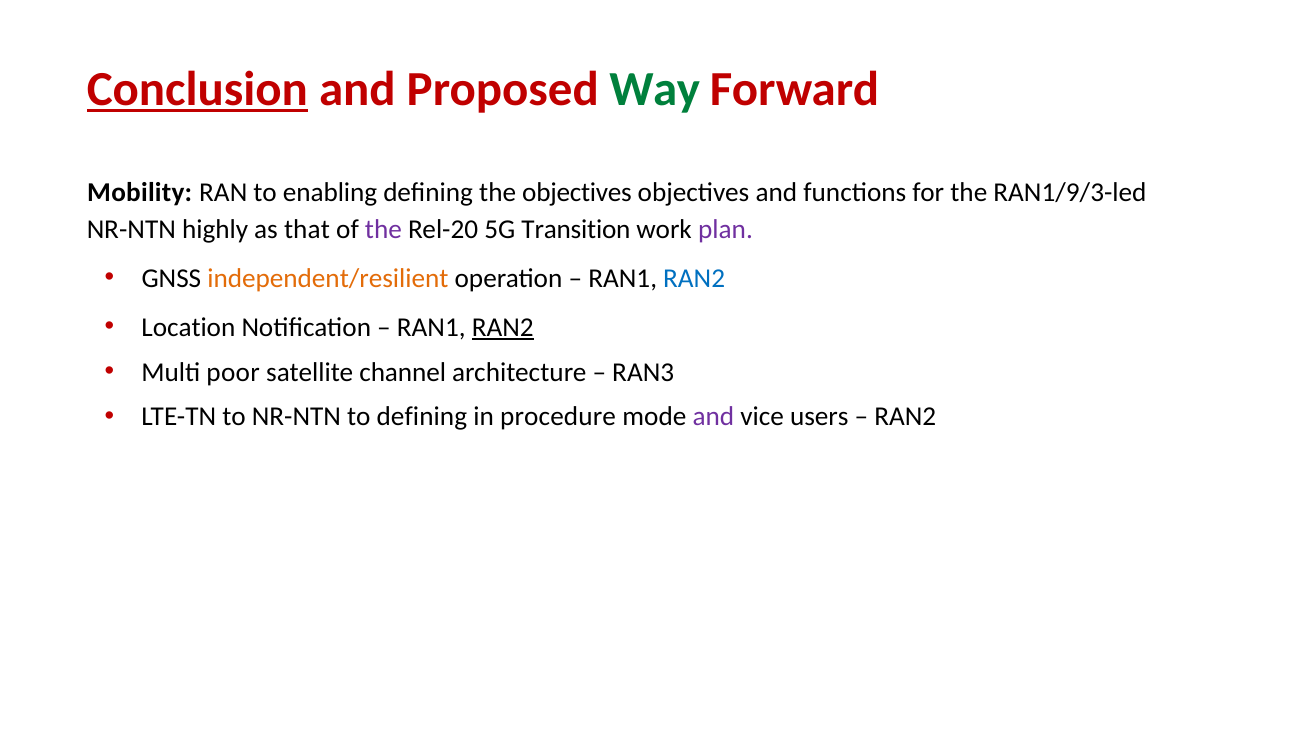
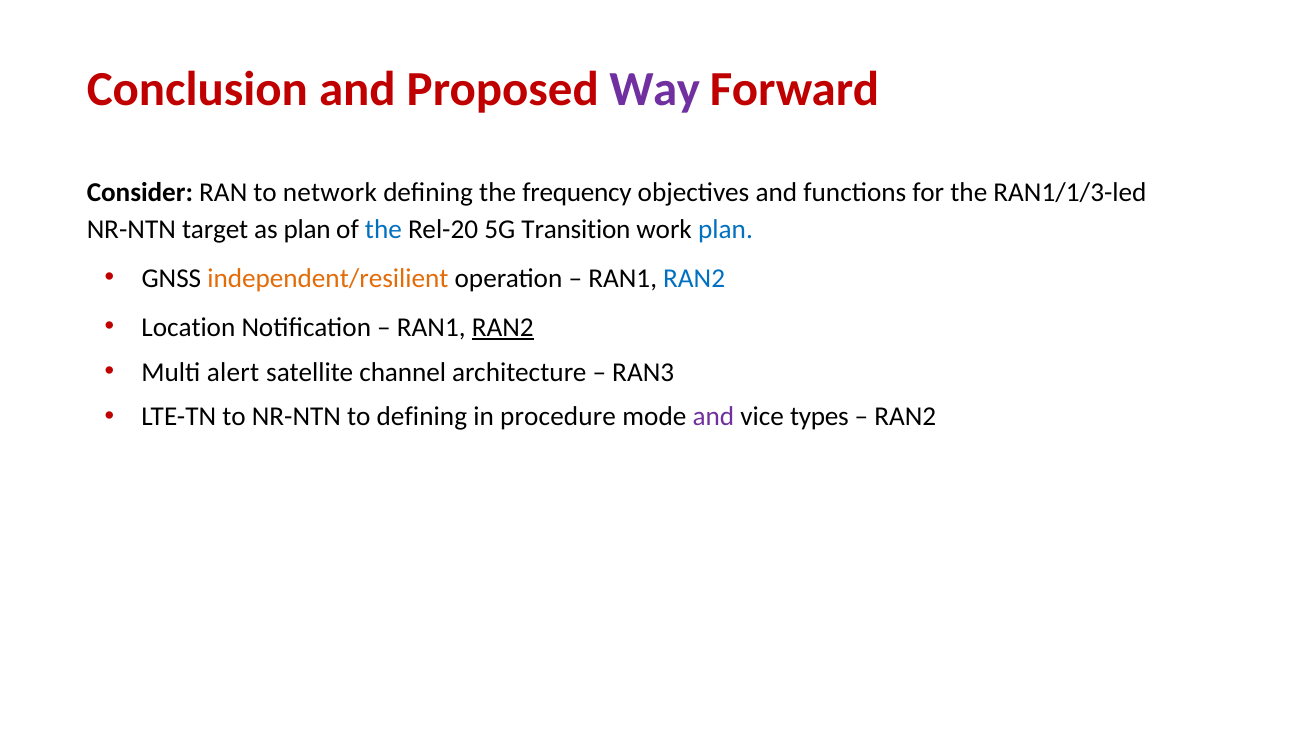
Conclusion underline: present -> none (197, 89)
Way colour: green -> purple (655, 89)
Mobility: Mobility -> Consider (140, 193)
enabling: enabling -> network (330, 193)
the objectives: objectives -> frequency (577, 193)
RAN1/9/3-led: RAN1/9/3-led -> RAN1/1/3-led (1070, 193)
highly: highly -> target (215, 229)
as that: that -> plan (307, 229)
the colour: purple -> blue (383, 229)
plan colour: purple -> blue (725, 229)
poor: poor -> alert (233, 372)
users: users -> types (819, 417)
